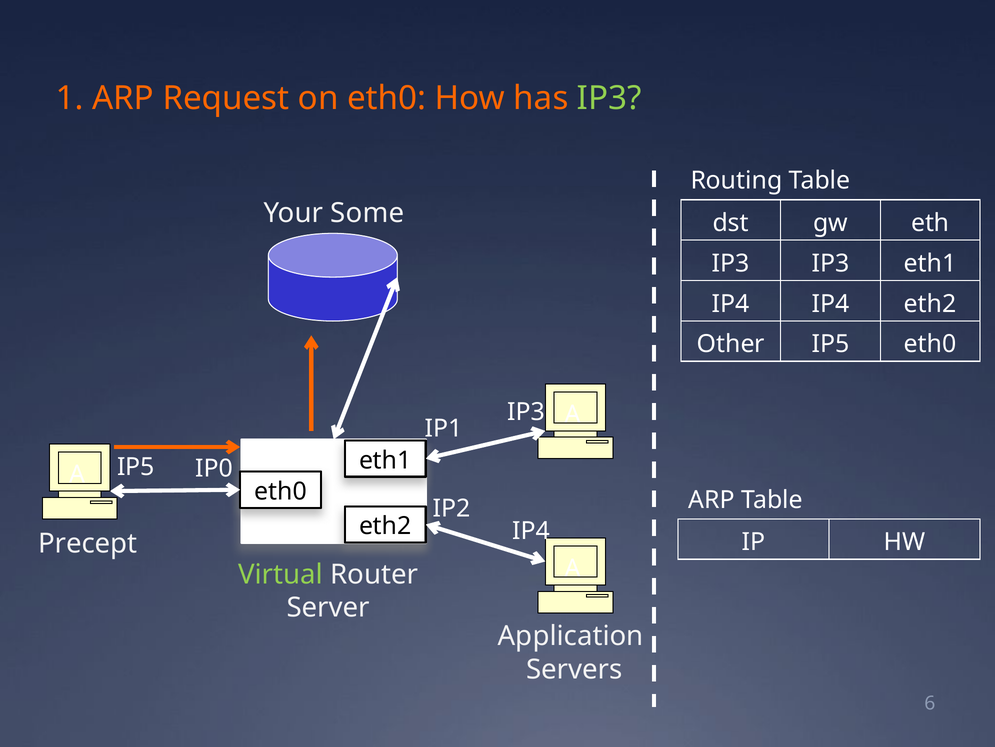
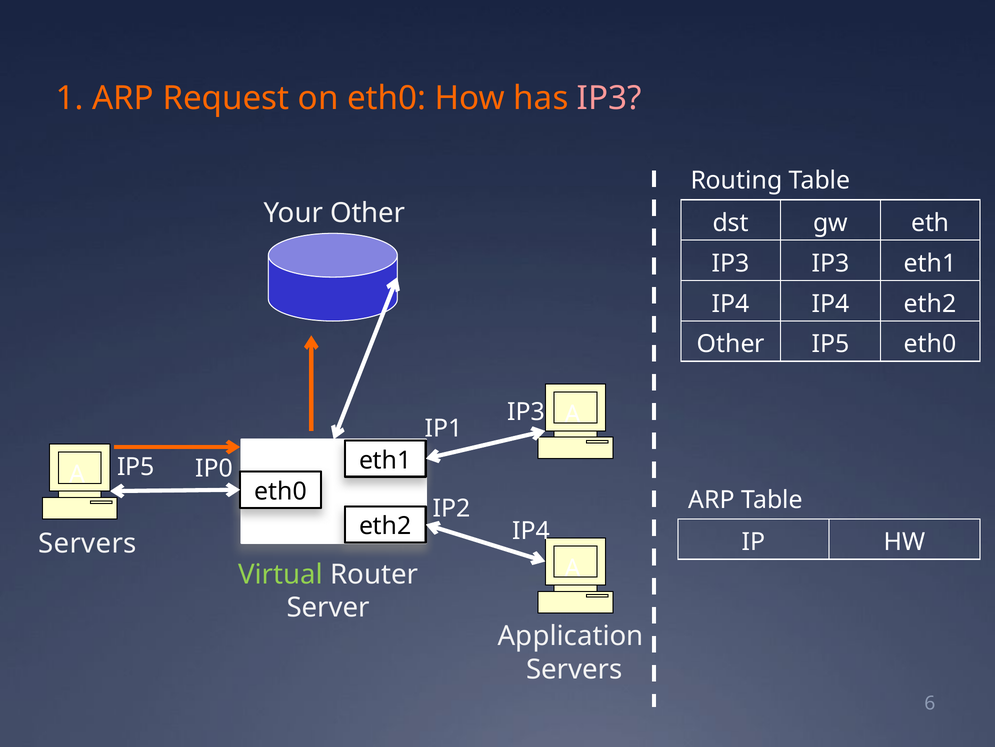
IP3 colour: light green -> pink (609, 98)
Your Some: Some -> Other (368, 213)
Precept: Precept -> Servers (87, 543)
